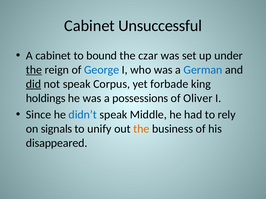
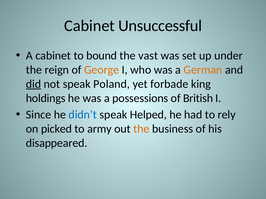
czar: czar -> vast (148, 56)
the underline: present -> none (34, 70)
George colour: blue -> orange (102, 70)
German colour: blue -> orange (203, 70)
Corpus: Corpus -> Poland (112, 84)
Oliver: Oliver -> British (198, 98)
Middle: Middle -> Helped (148, 115)
signals: signals -> picked (57, 129)
unify: unify -> army (99, 129)
